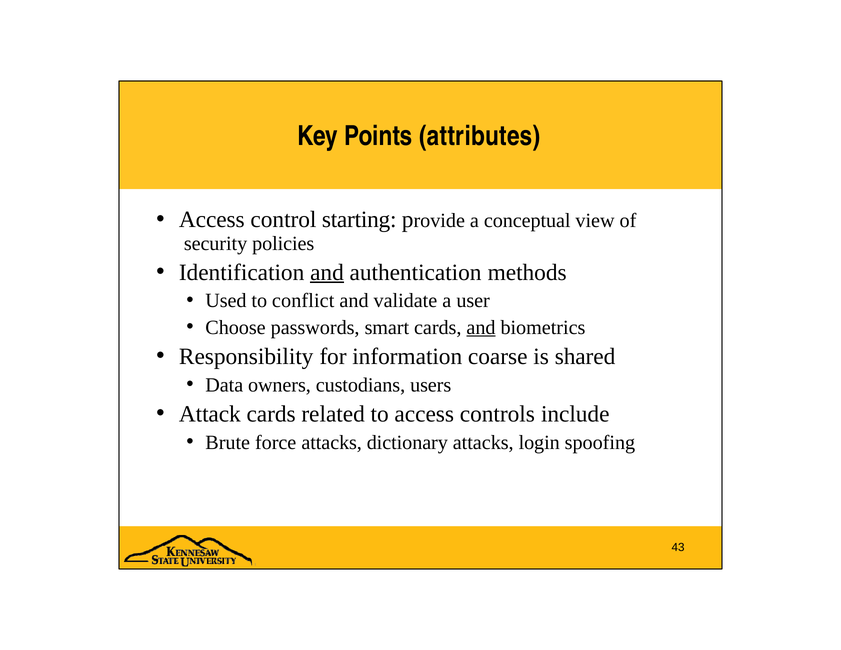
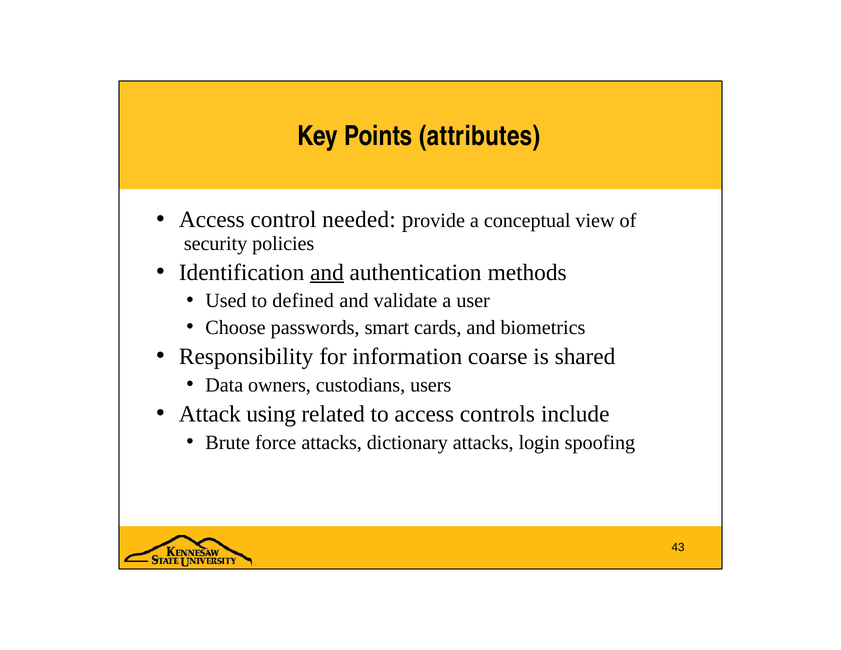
starting: starting -> needed (359, 220)
conflict: conflict -> defined (303, 301)
and underline: present -> none (481, 327)
Attack cards: cards -> using (271, 414)
